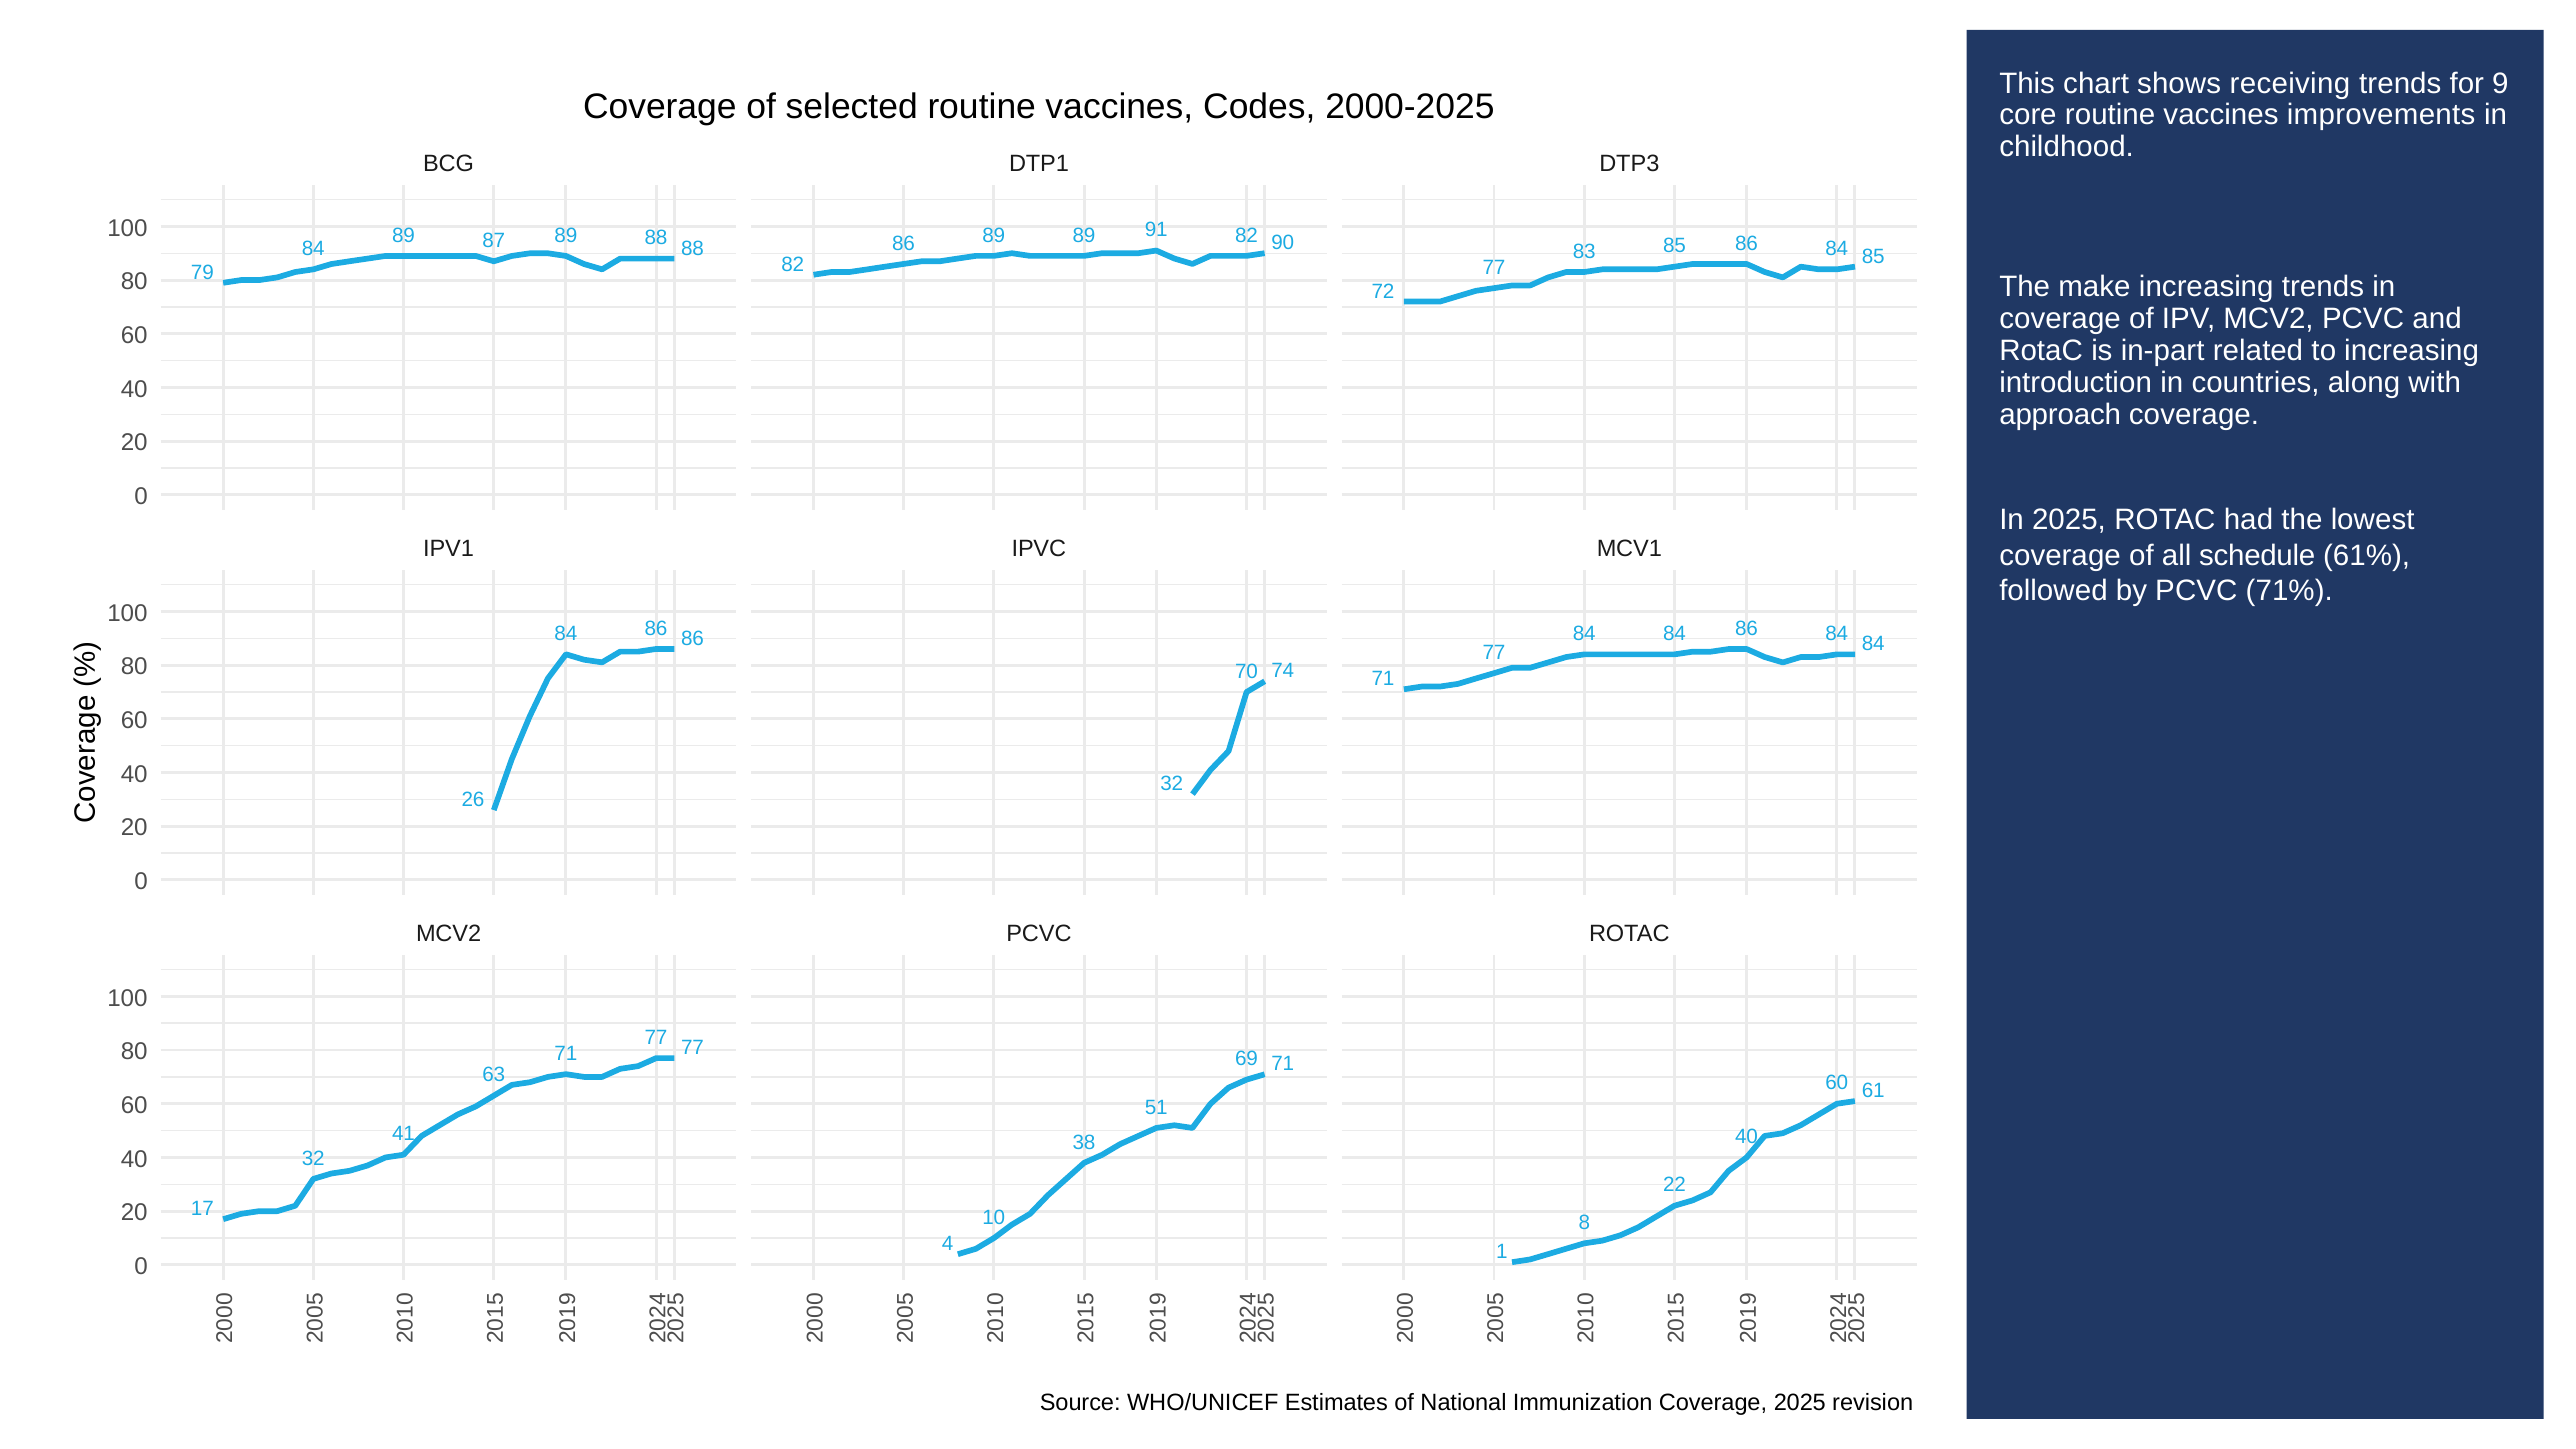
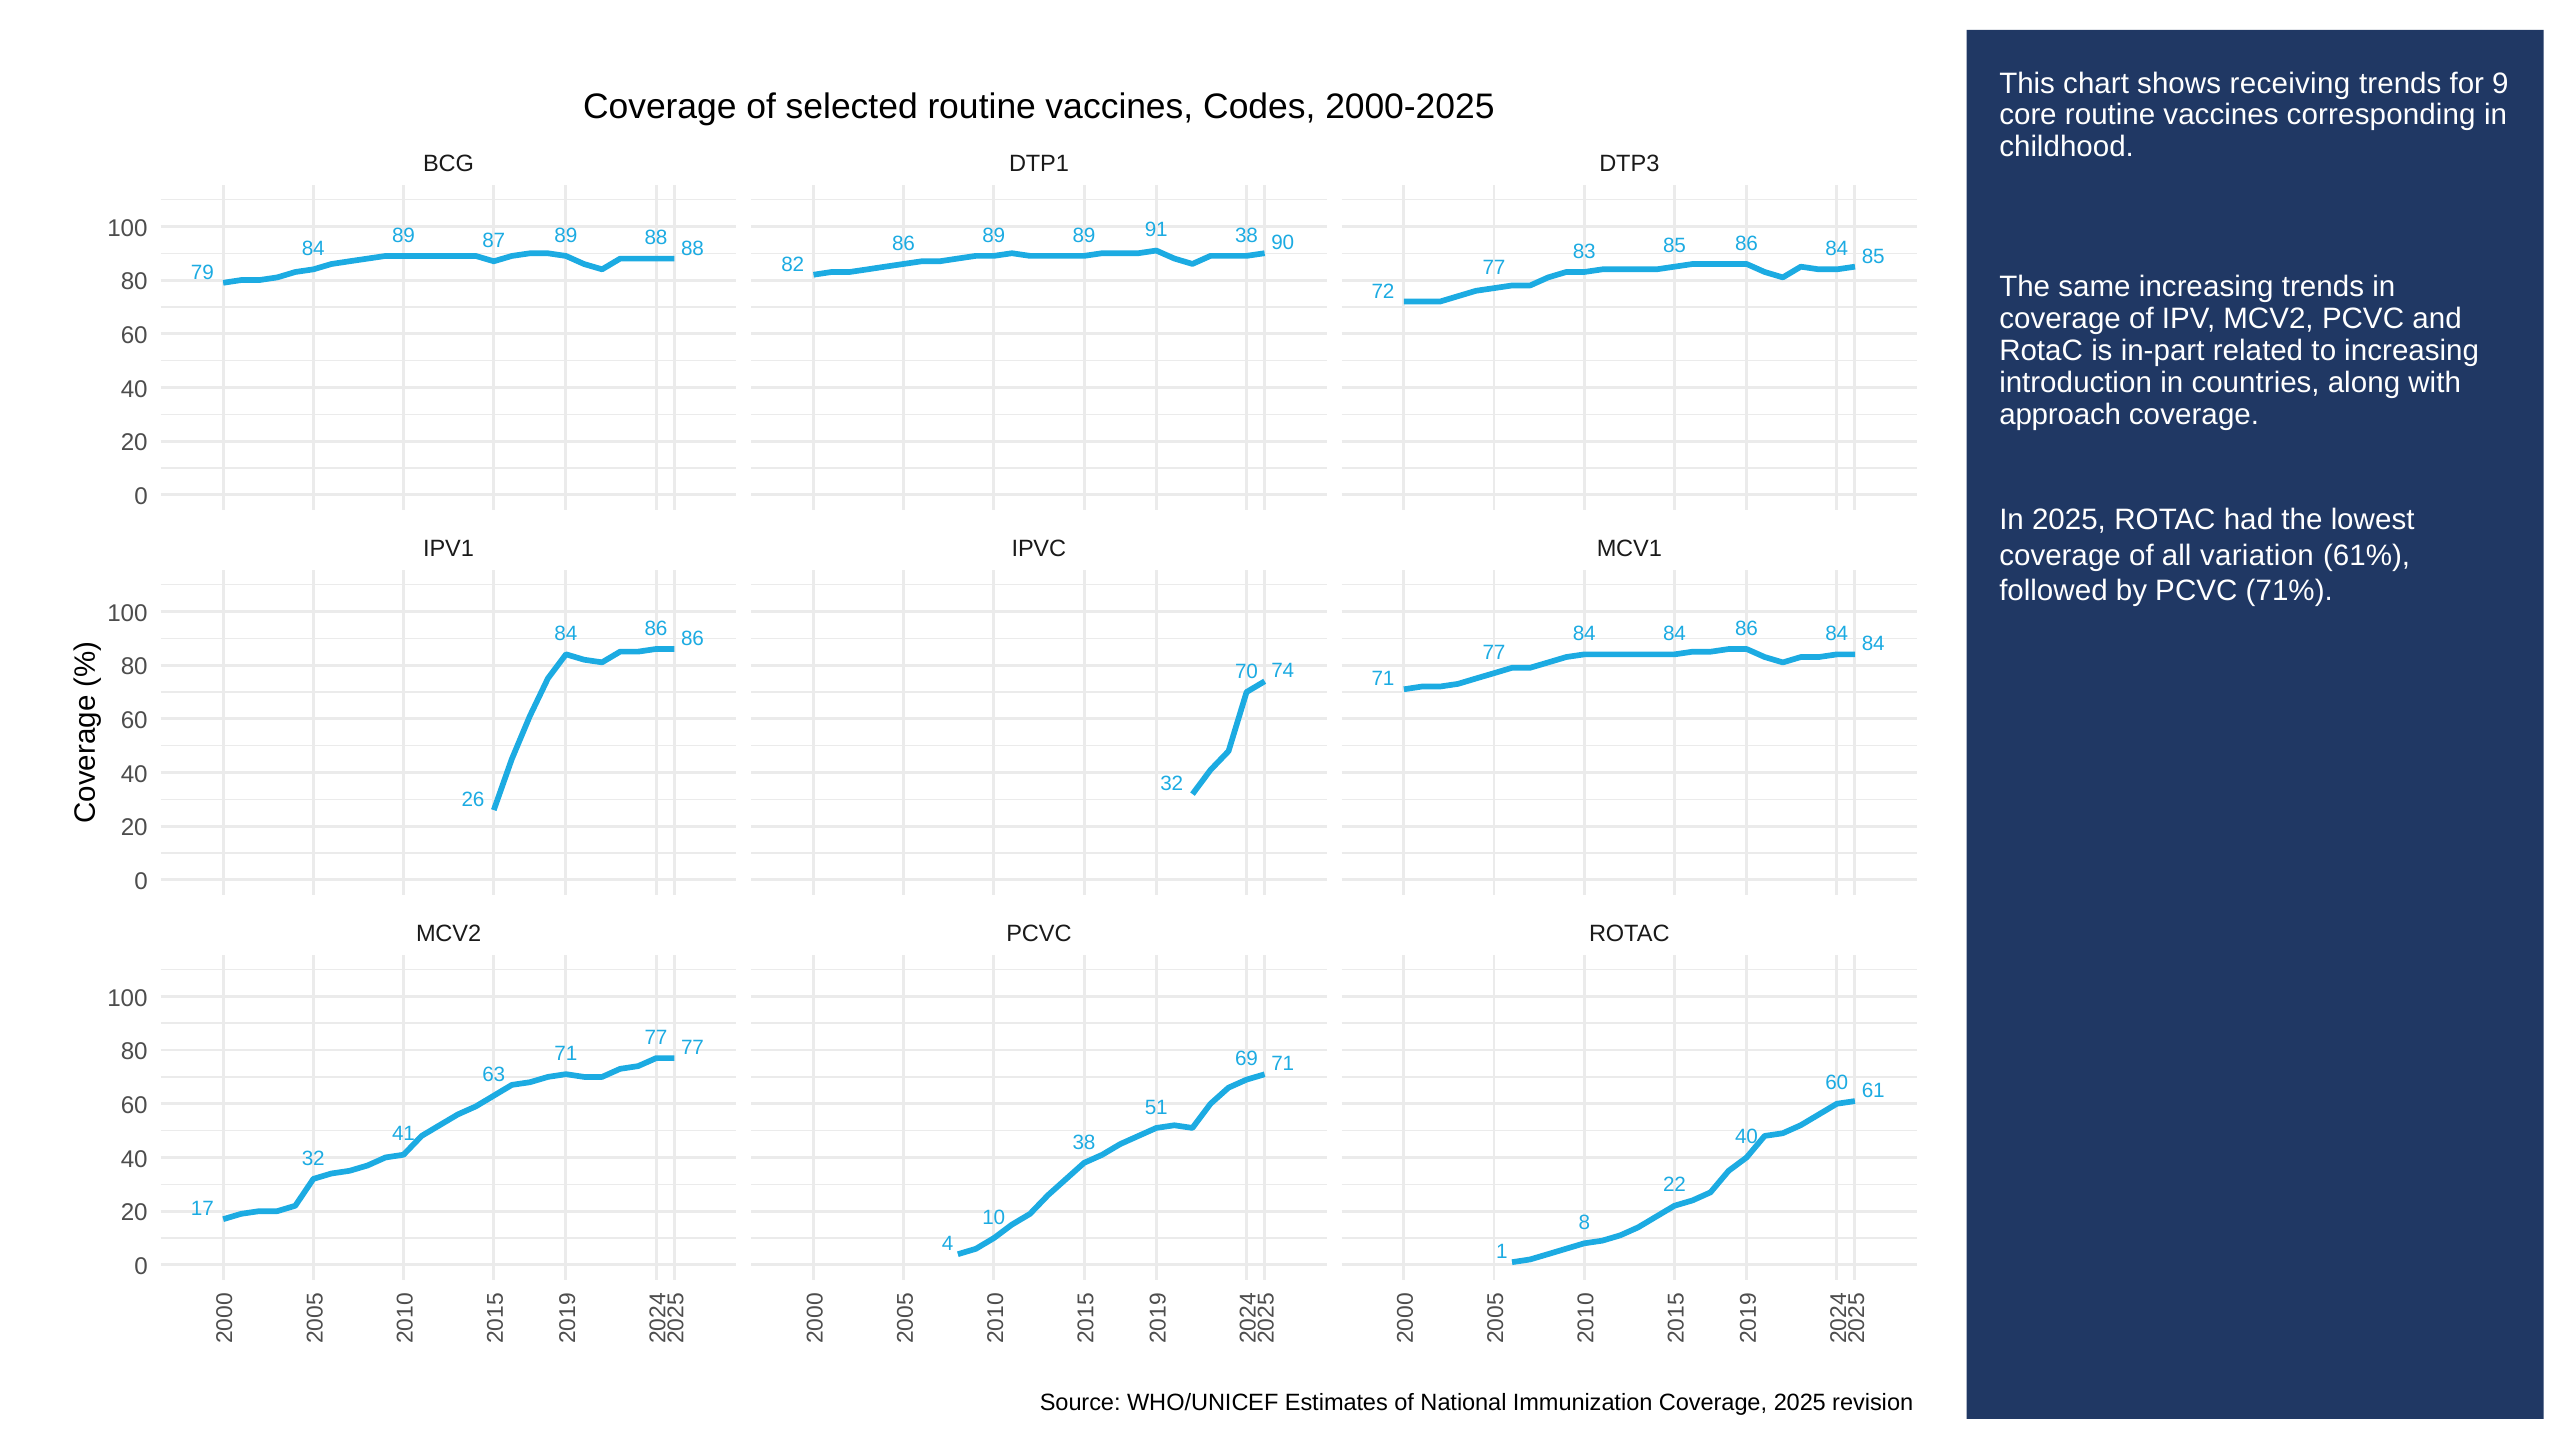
improvements: improvements -> corresponding (2381, 115)
91 82: 82 -> 38 (1247, 235)
make: make -> same (2094, 287)
schedule: schedule -> variation (2257, 555)
